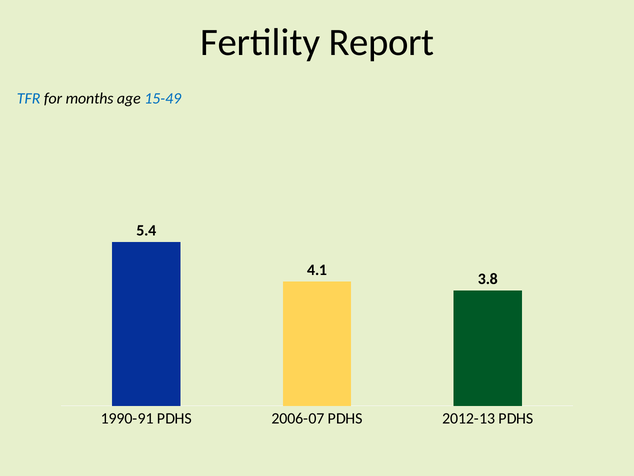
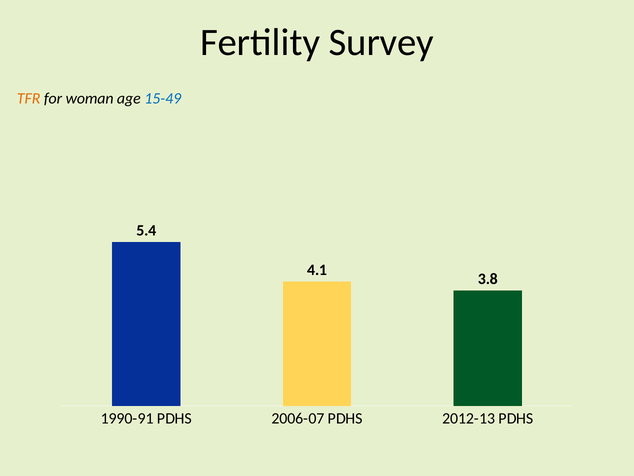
Report: Report -> Survey (381, 42)
TFR colour: blue -> orange (29, 98)
months: months -> woman (90, 98)
